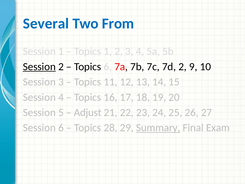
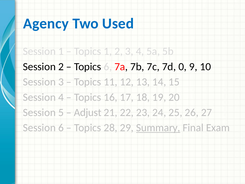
Several: Several -> Agency (46, 24)
From: From -> Used (118, 24)
Session underline: present -> none (39, 67)
7d 2: 2 -> 0 (183, 67)
